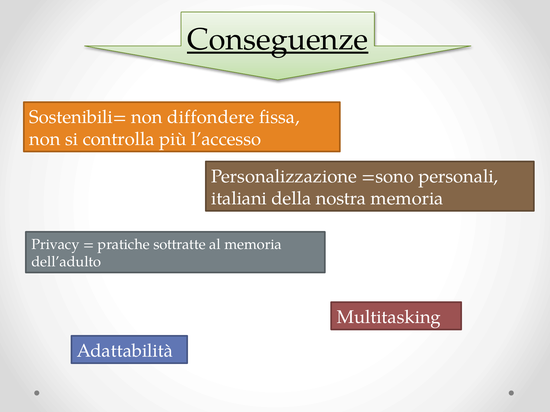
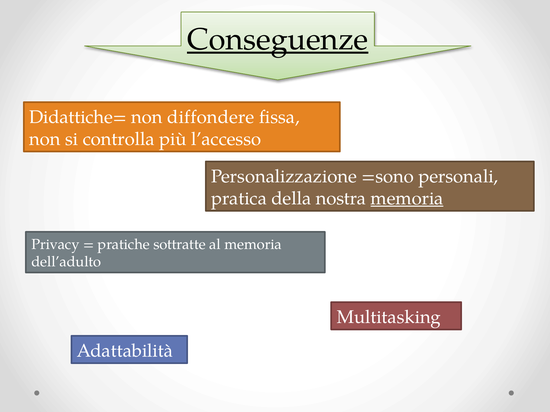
Sostenibili=: Sostenibili= -> Didattiche= (78, 117)
italiani: italiani -> pratica (239, 199)
memoria underline: none -> present (407, 199)
